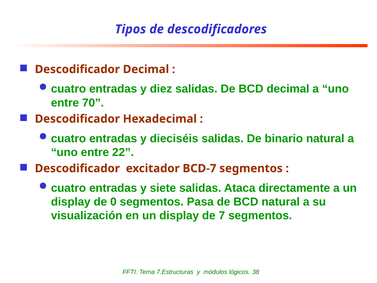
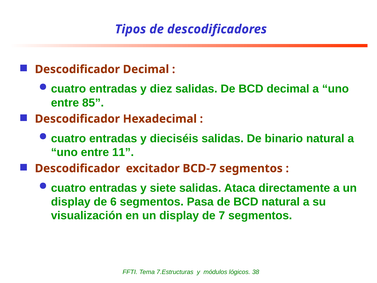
70: 70 -> 85 (93, 103)
22: 22 -> 11 (123, 152)
0: 0 -> 6 (113, 202)
